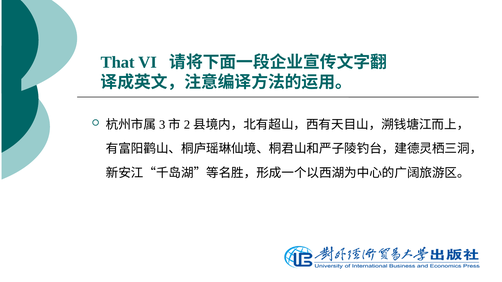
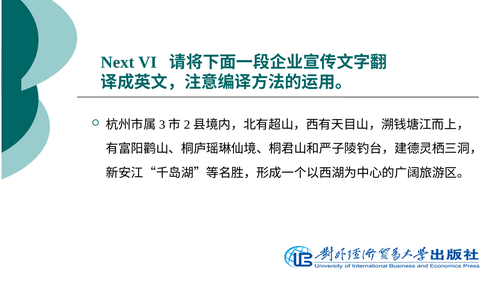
That: That -> Next (117, 62)
